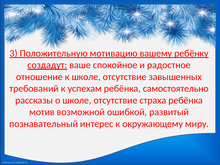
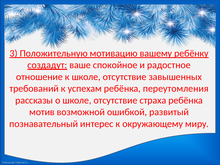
самостоятельно: самостоятельно -> переутомления (176, 89)
